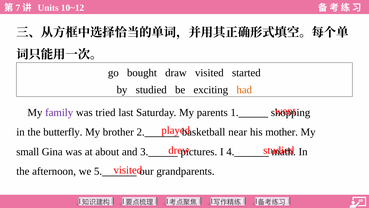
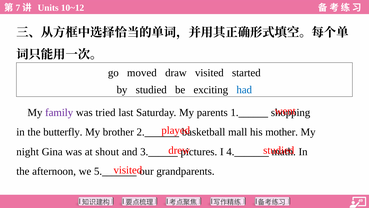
bought: bought -> moved (142, 73)
had colour: orange -> blue (244, 90)
near: near -> mall (238, 132)
small: small -> night (28, 151)
about: about -> shout (107, 151)
